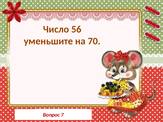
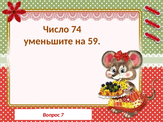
56: 56 -> 74 (76, 29)
70: 70 -> 59 (94, 41)
